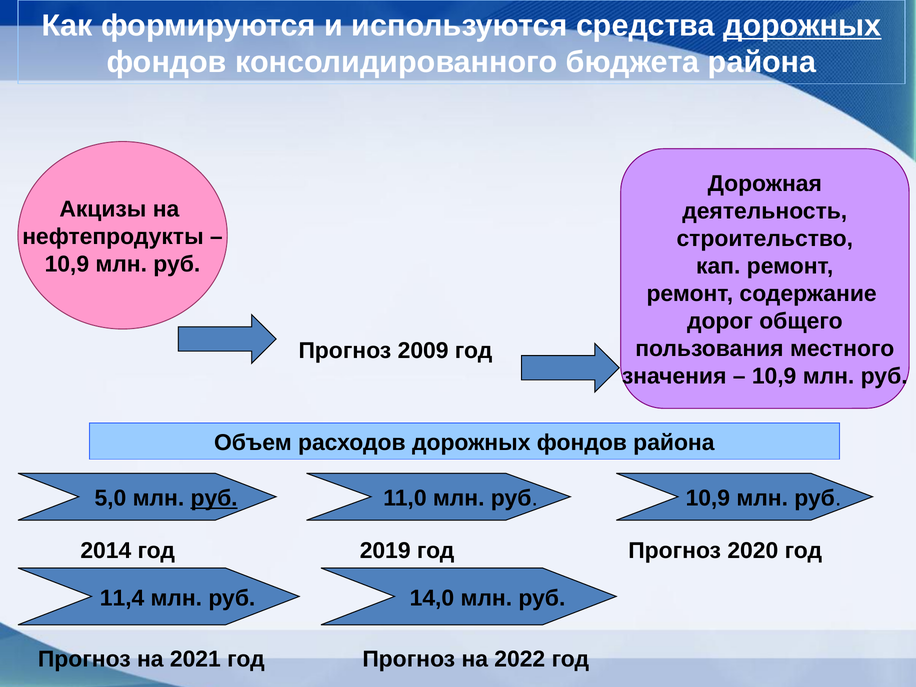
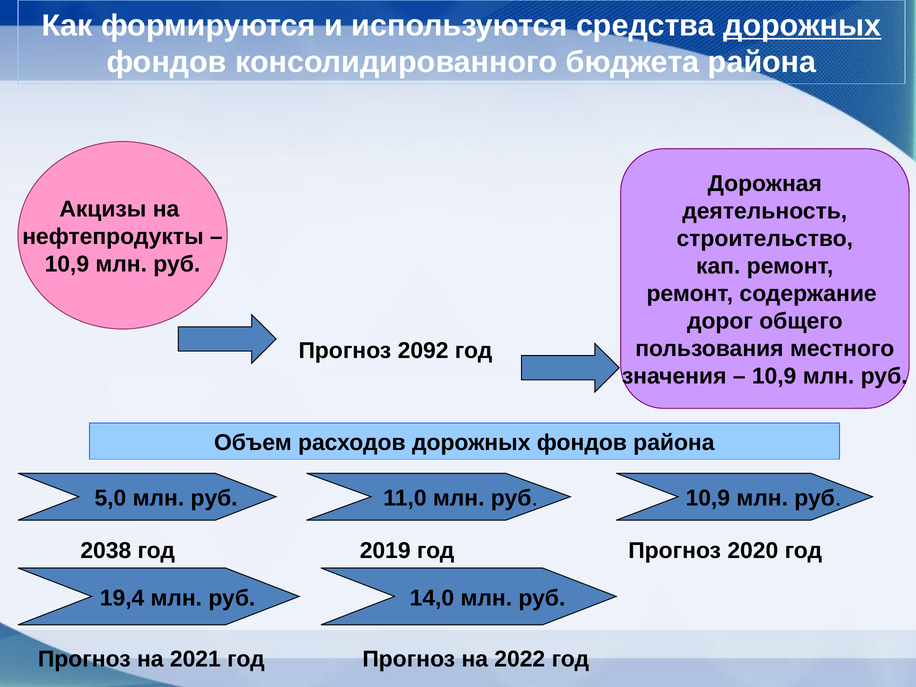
2009: 2009 -> 2092 (423, 351)
руб underline: present -> none (214, 498)
2014: 2014 -> 2038 (106, 551)
11,4: 11,4 -> 19,4 (122, 598)
